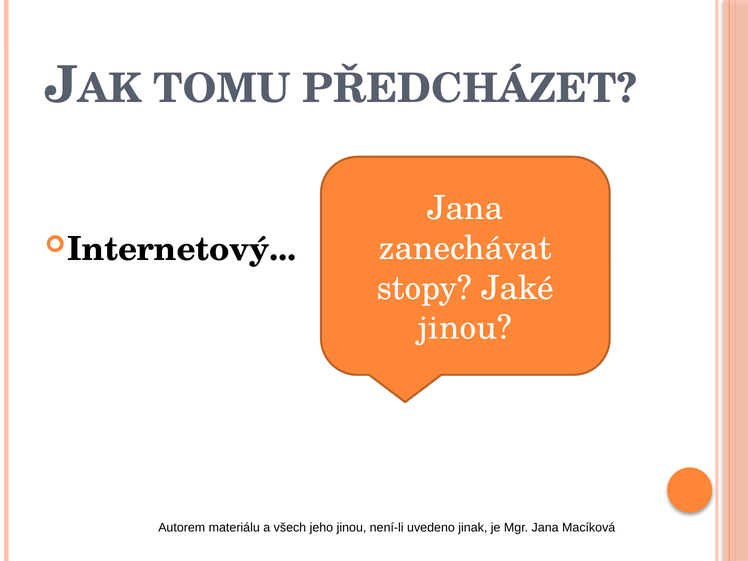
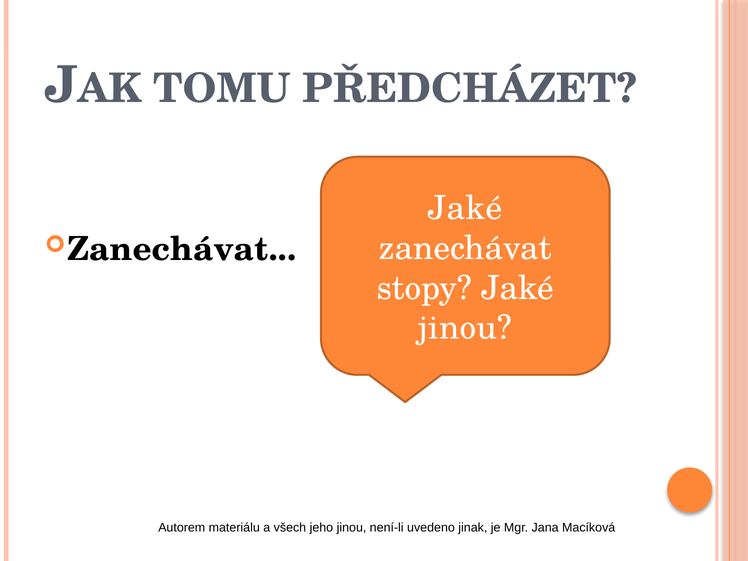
Jana: Jana -> Jaké (465, 208)
Internetový: Internetový -> Zanechávat (182, 249)
